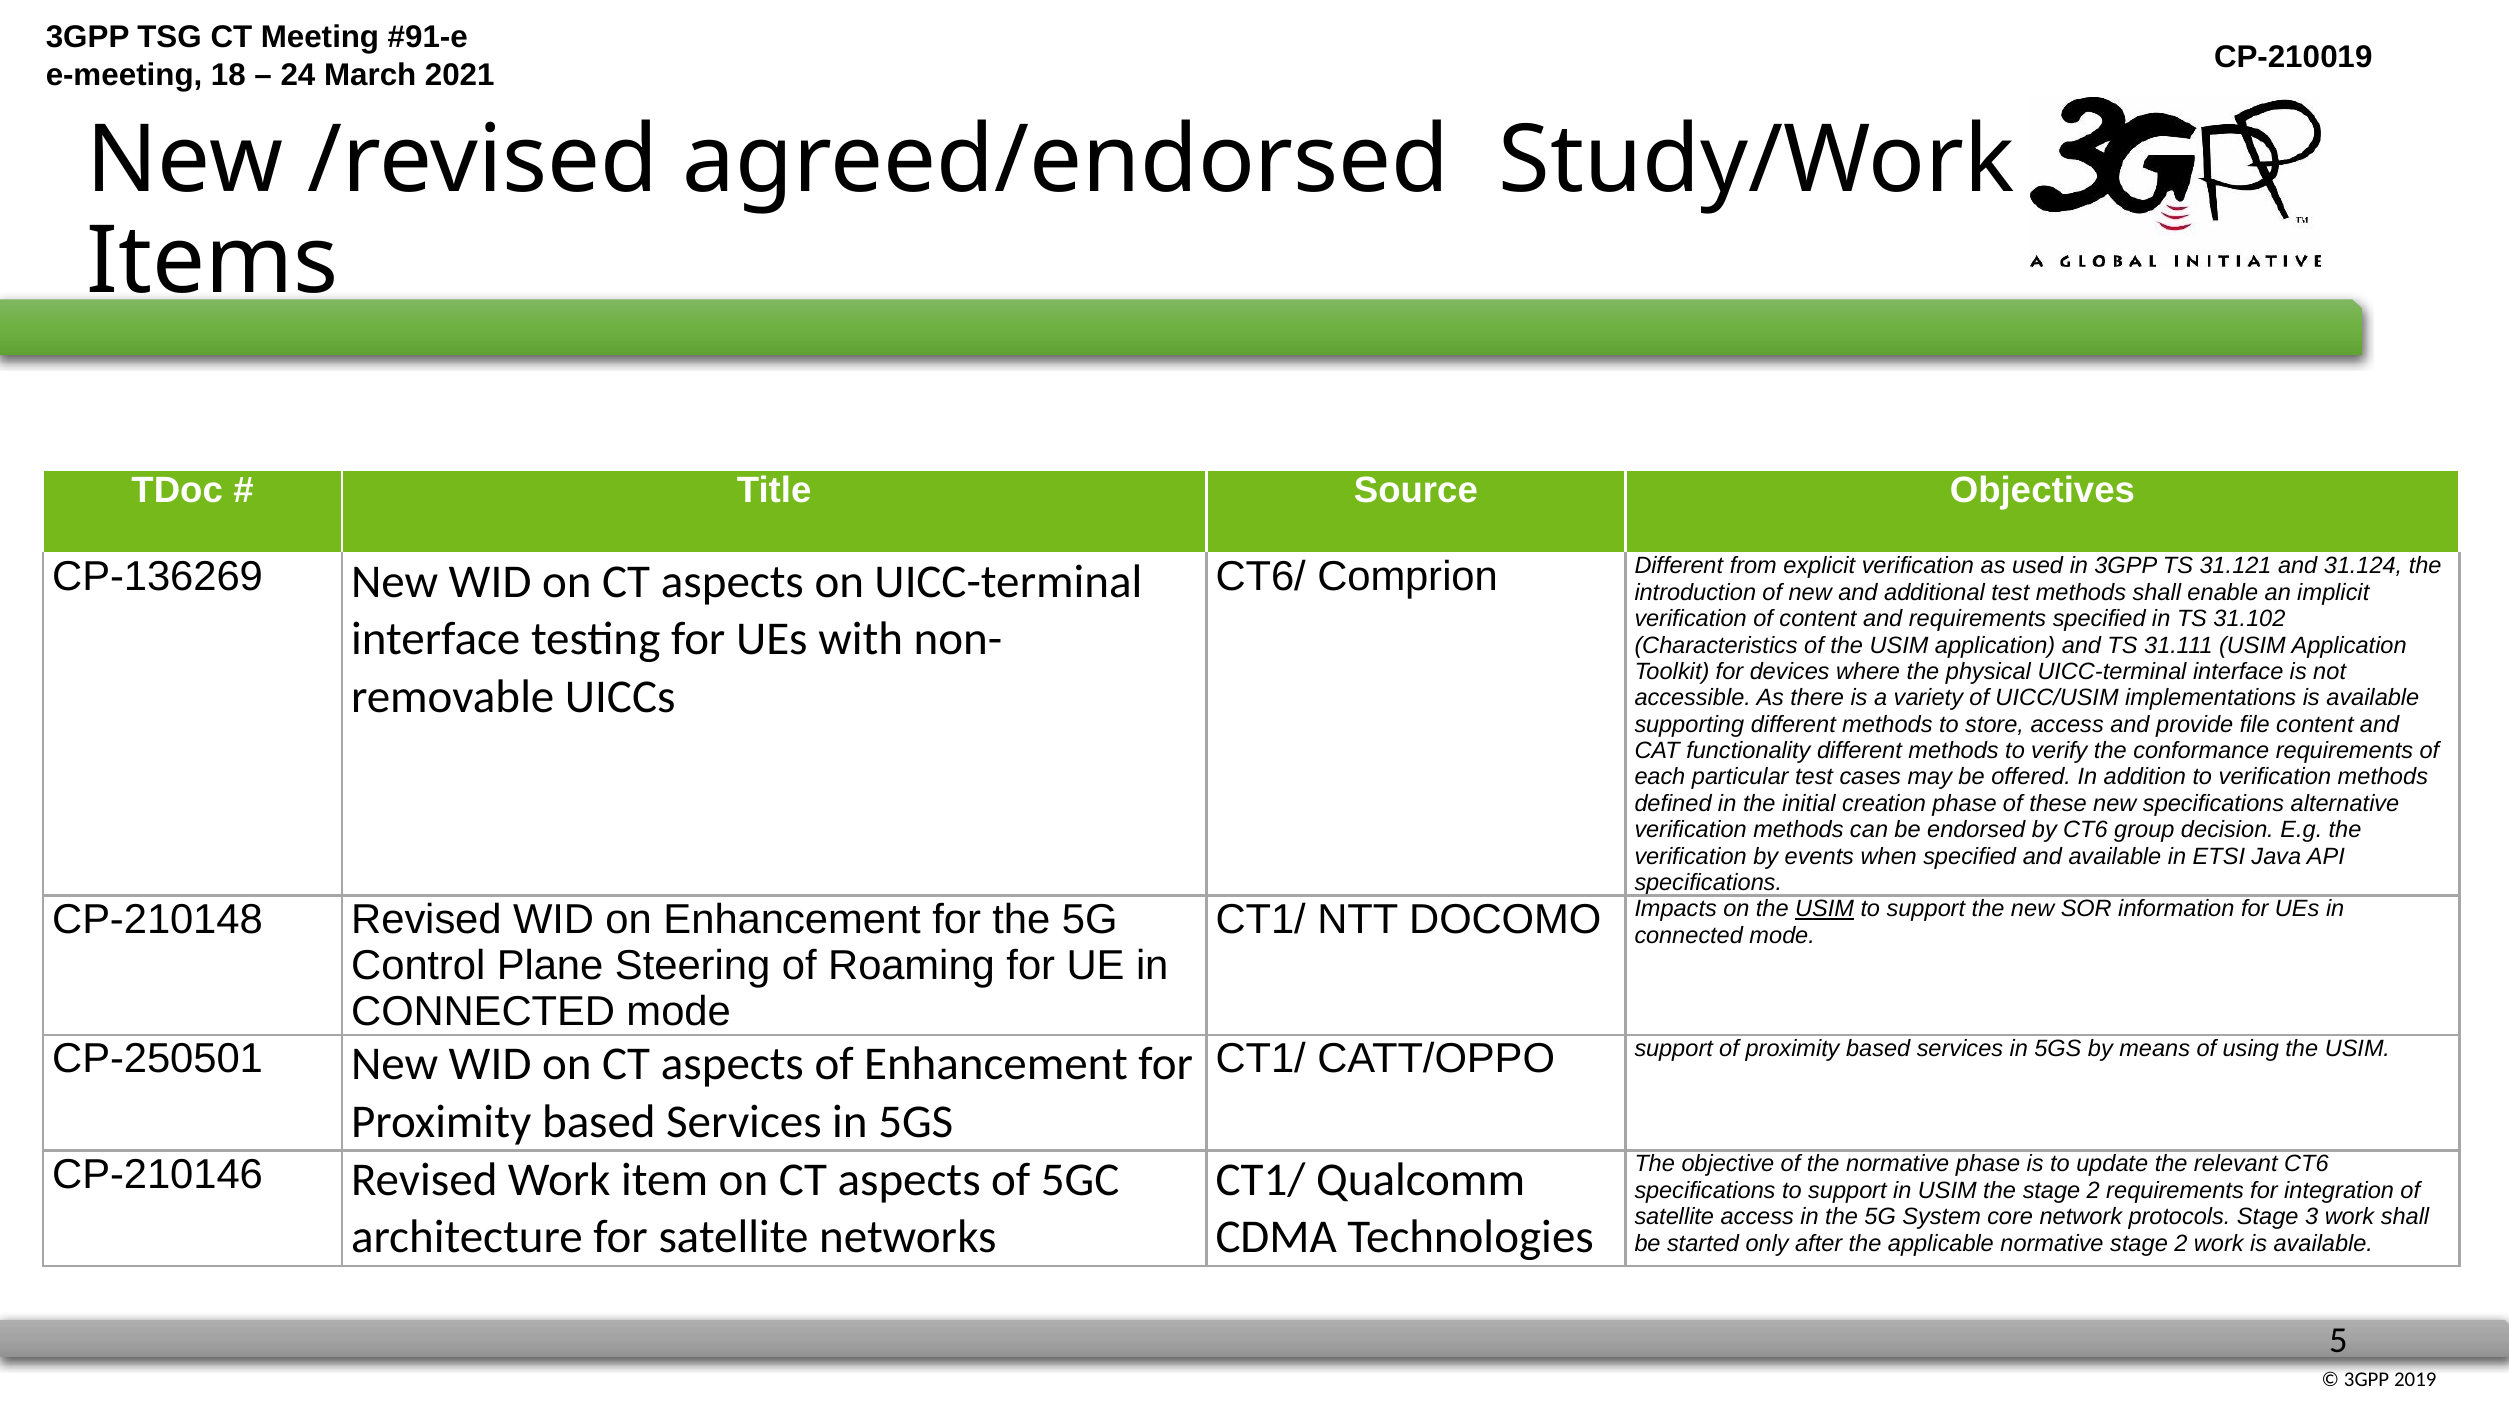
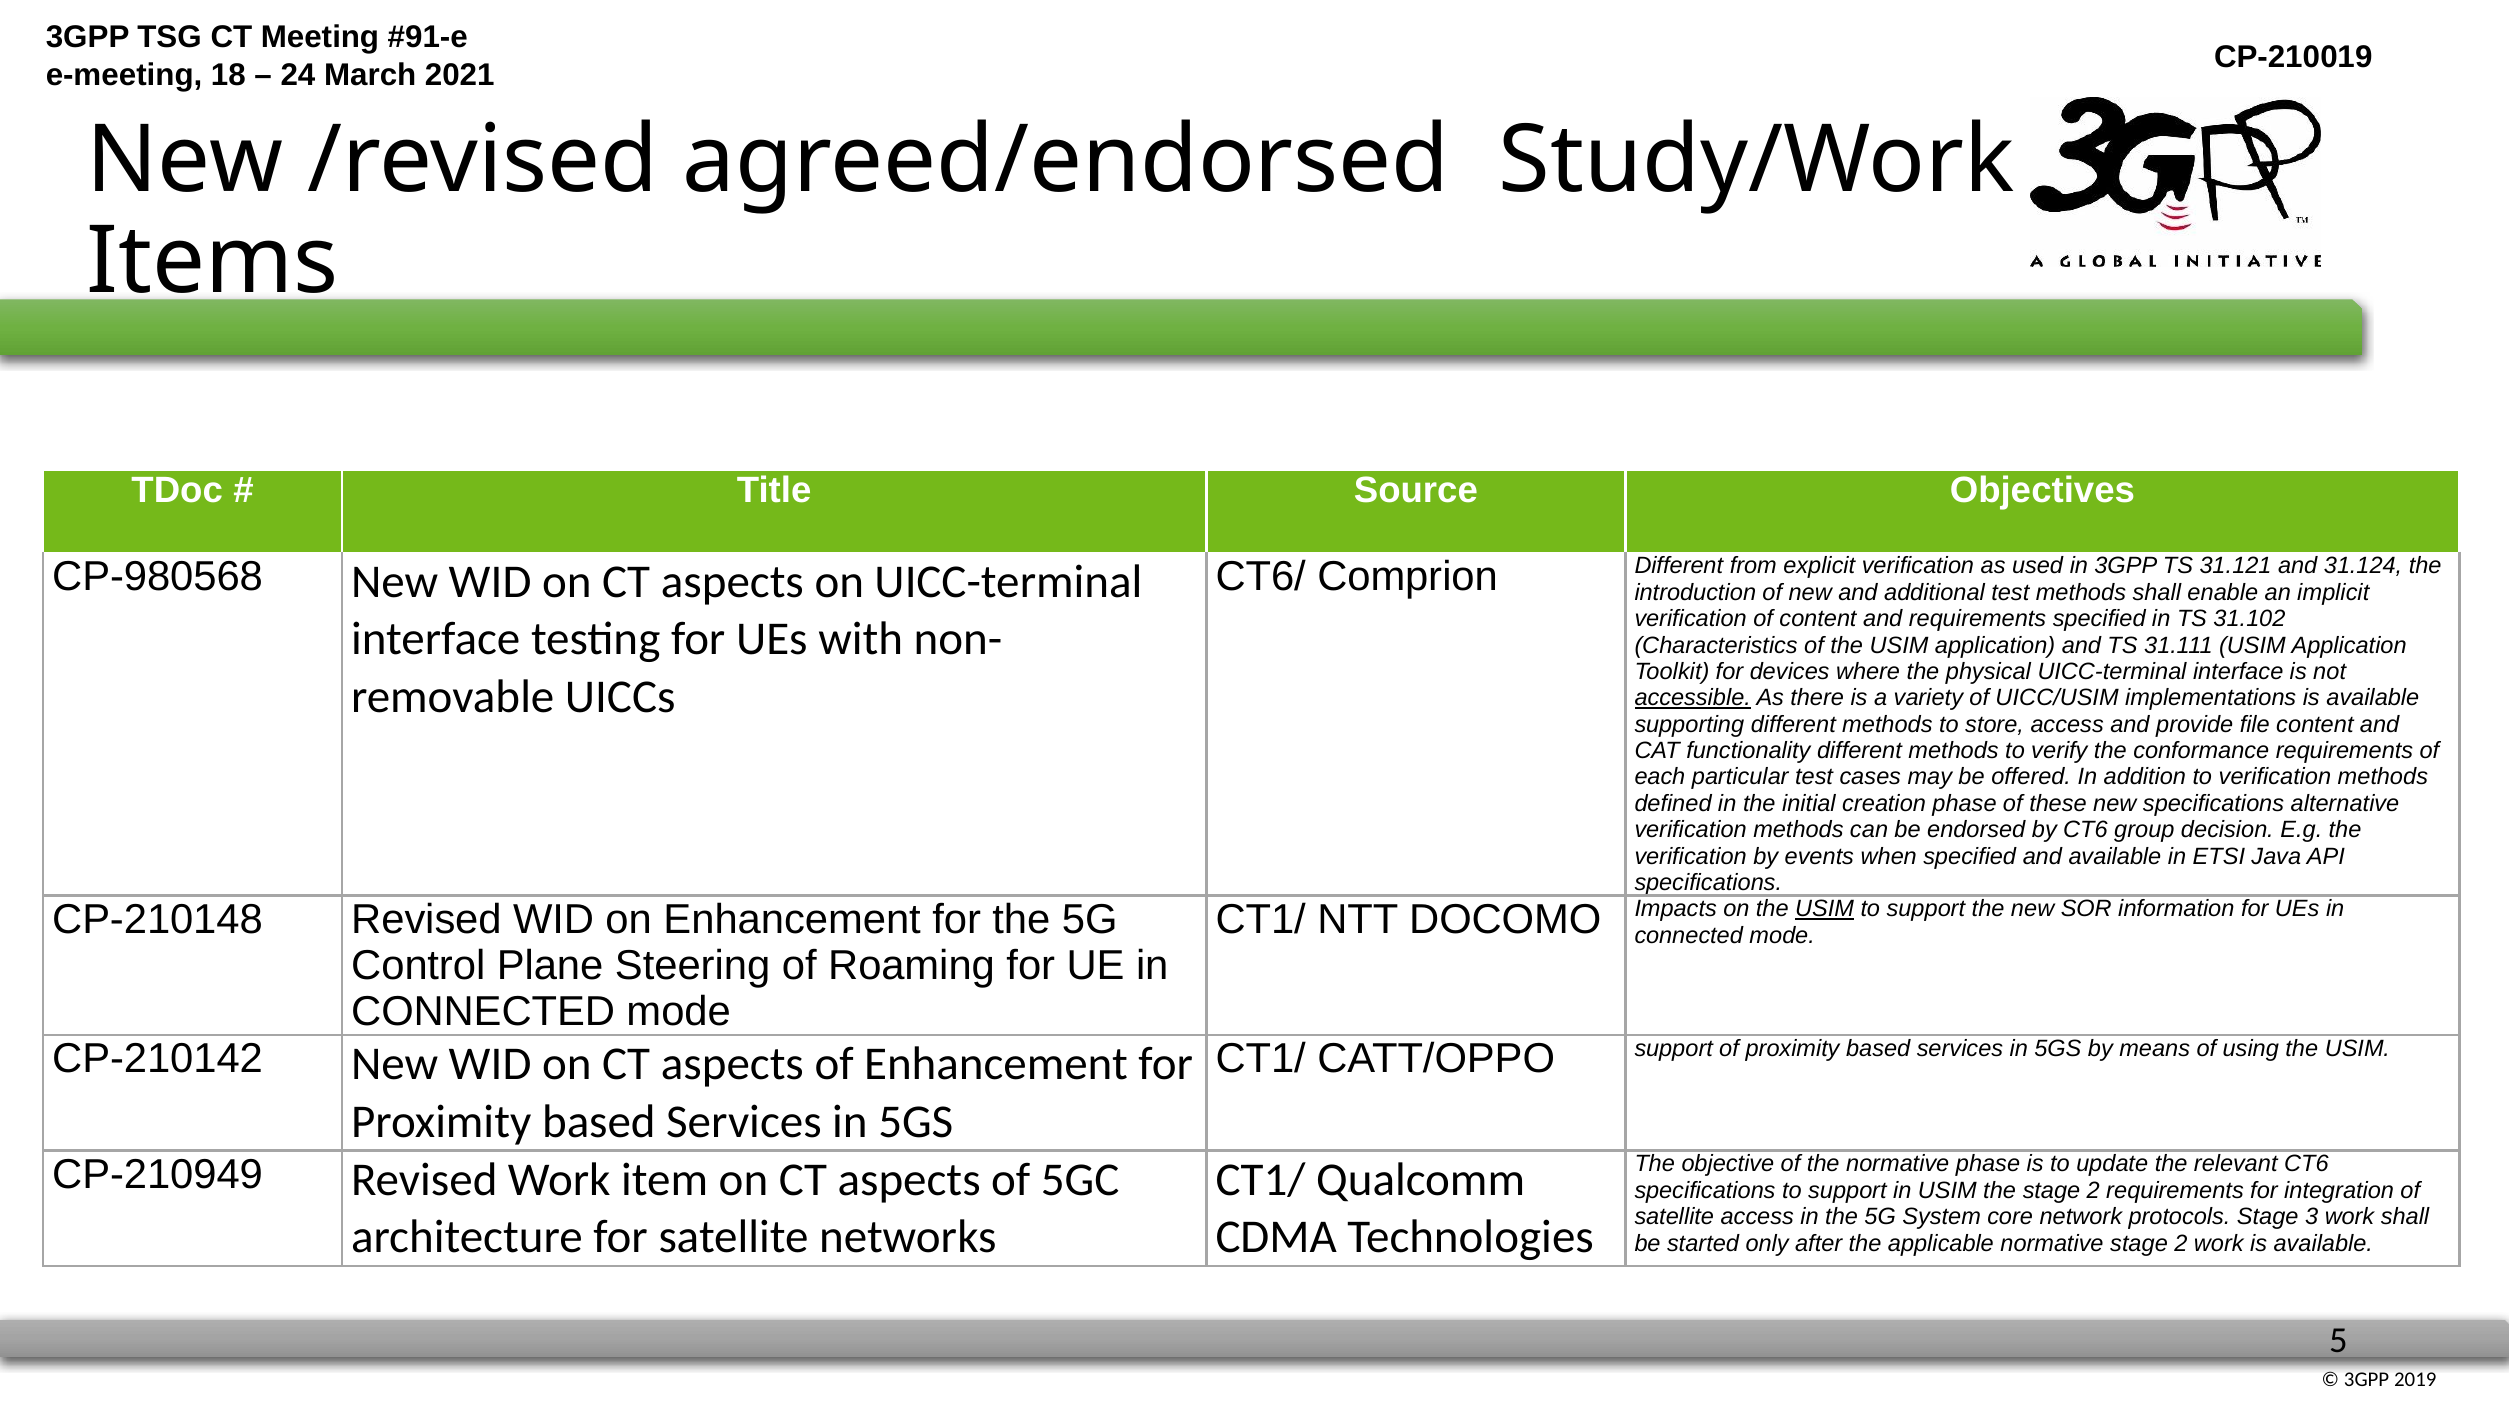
CP-136269: CP-136269 -> CP-980568 (158, 577)
accessible underline: none -> present (1693, 698)
CP-250501: CP-250501 -> CP-210142 (158, 1059)
CP-210146: CP-210146 -> CP-210949 (158, 1175)
